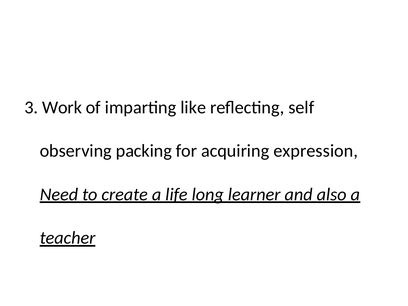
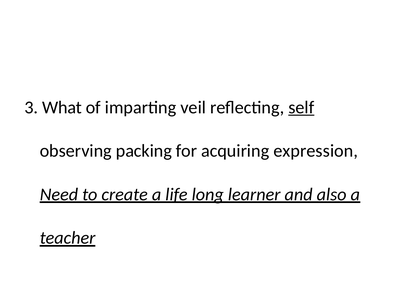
Work: Work -> What (62, 107)
like: like -> veil (193, 107)
self underline: none -> present (301, 107)
